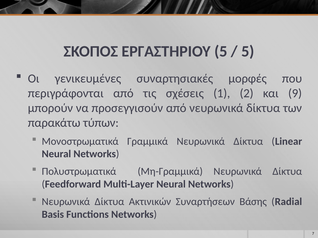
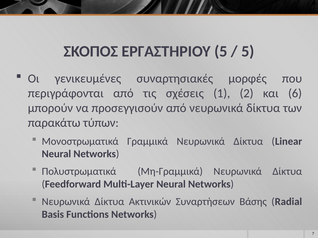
9: 9 -> 6 (295, 94)
